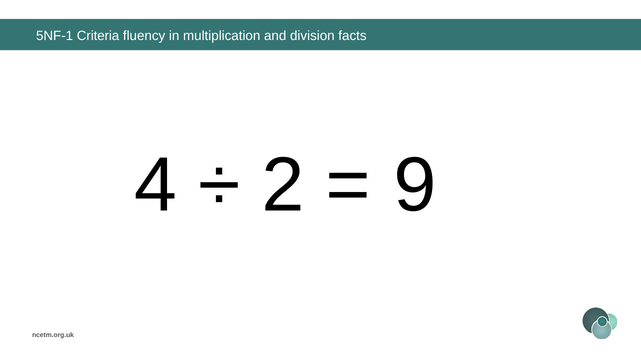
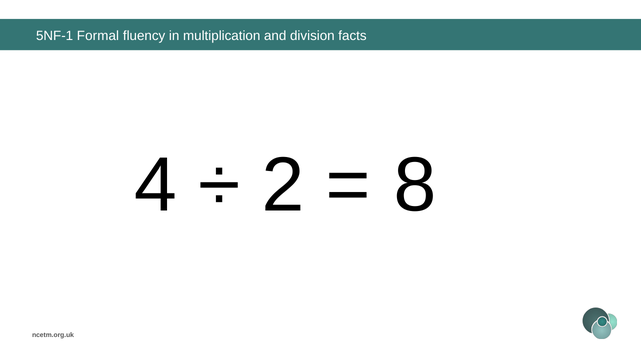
Criteria: Criteria -> Formal (98, 36)
9: 9 -> 8 (415, 185)
